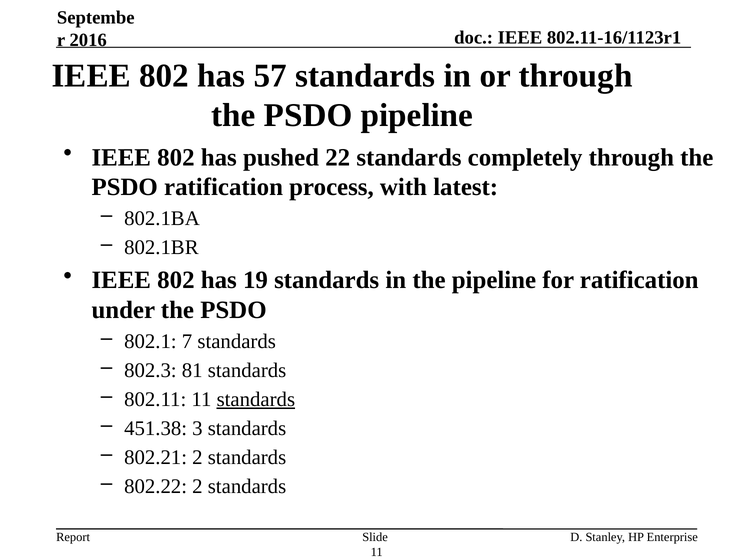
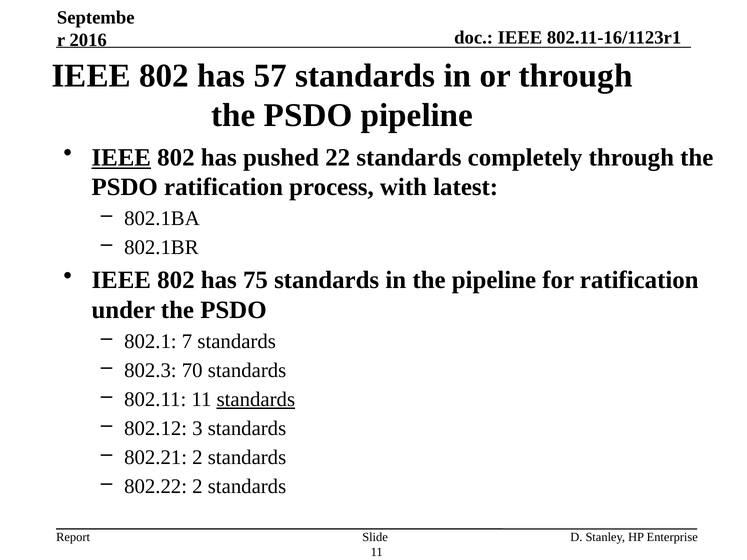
IEEE underline: none -> present (121, 157)
19: 19 -> 75 (255, 280)
81: 81 -> 70 (192, 370)
451.38: 451.38 -> 802.12 (156, 429)
